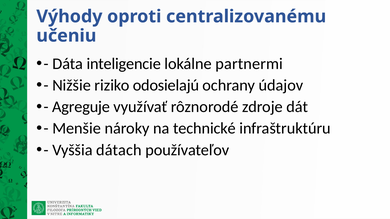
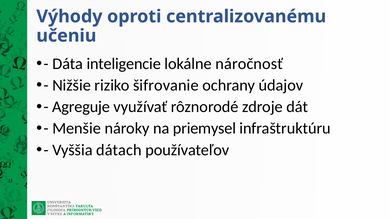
partnermi: partnermi -> náročnosť (249, 64)
odosielajú: odosielajú -> šifrovanie (166, 85)
technické: technické -> priemysel (204, 129)
